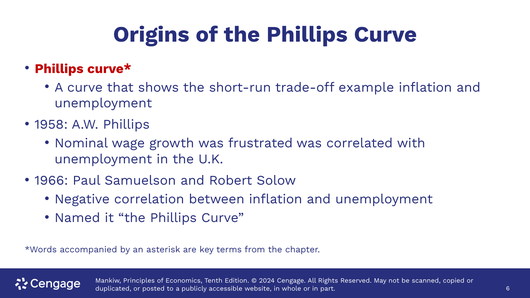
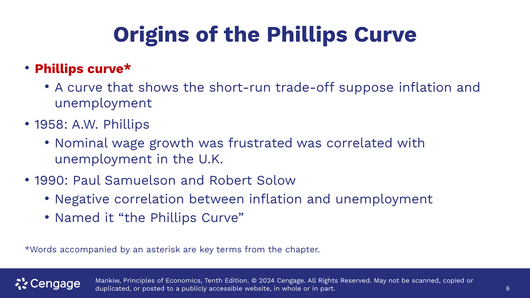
example: example -> suppose (366, 87)
1966: 1966 -> 1990 (51, 181)
